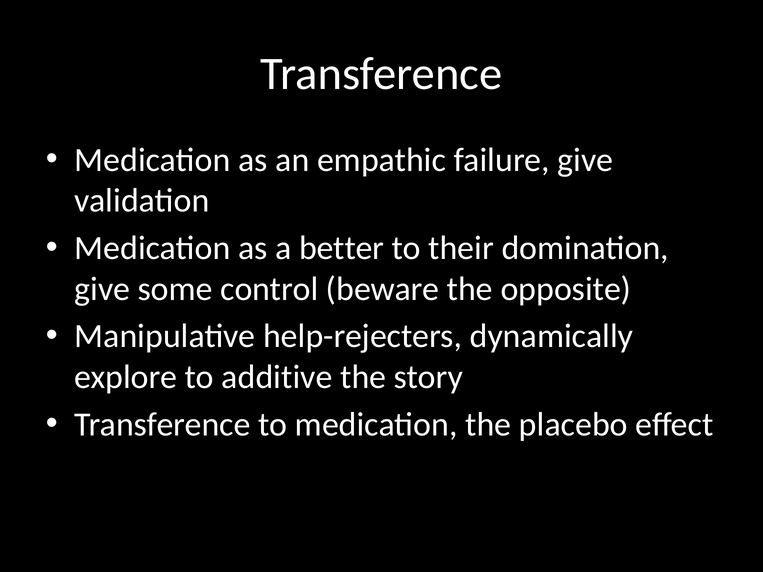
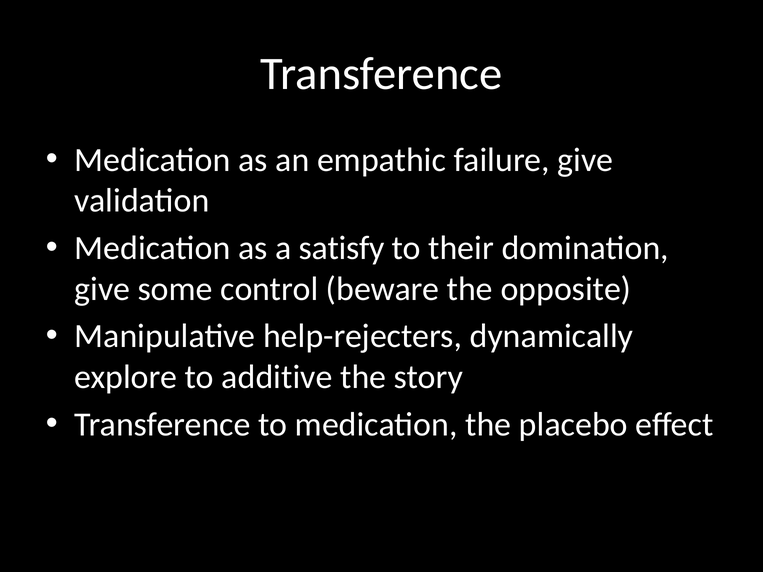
better: better -> satisfy (342, 248)
